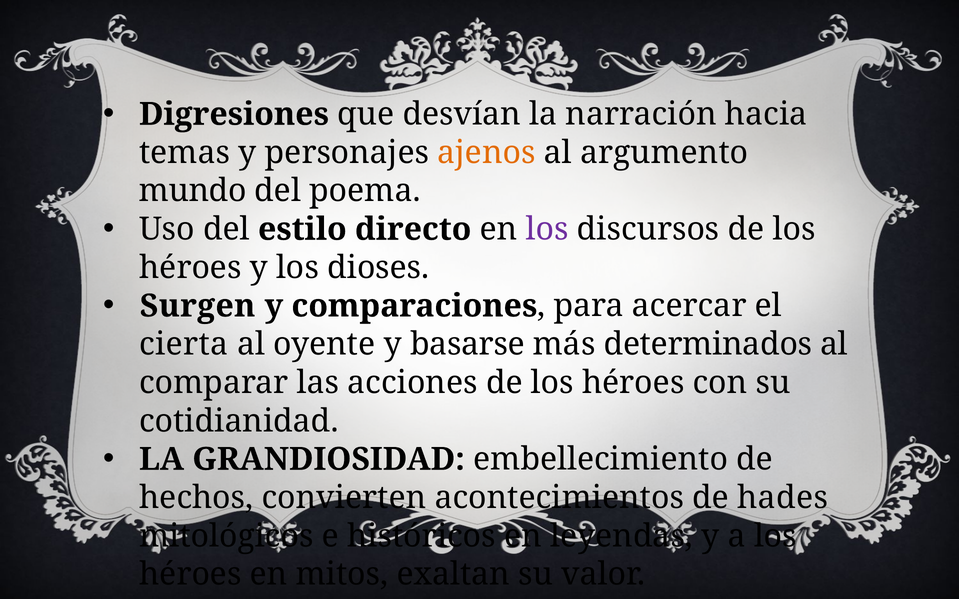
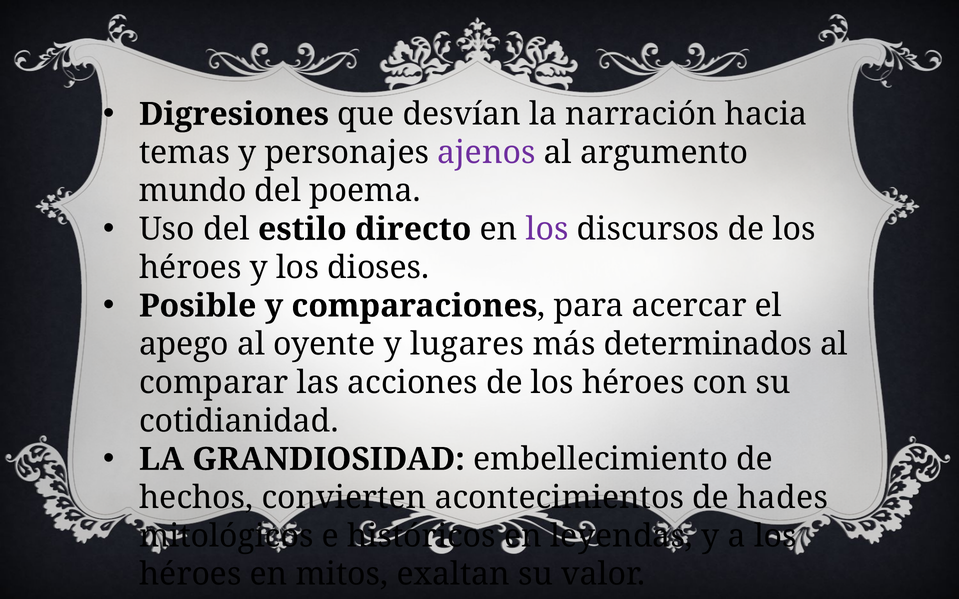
ajenos colour: orange -> purple (486, 153)
Surgen: Surgen -> Posible (198, 306)
cierta: cierta -> apego (184, 345)
basarse: basarse -> lugares (467, 345)
